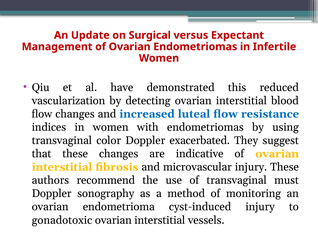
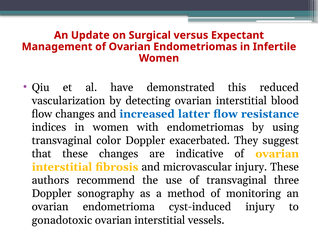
luteal: luteal -> latter (194, 114)
must: must -> three (287, 180)
